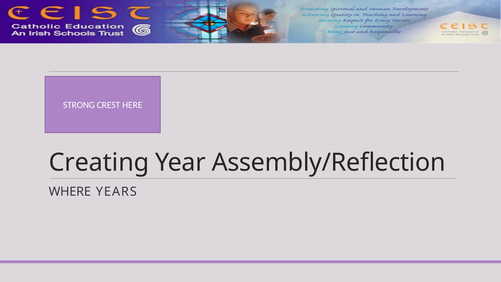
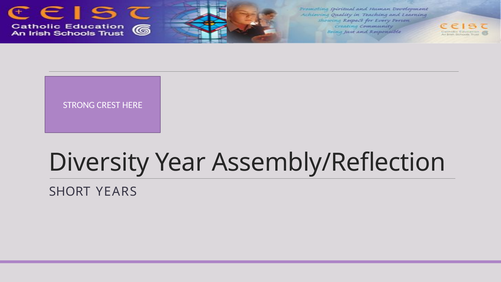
Creating: Creating -> Diversity (99, 162)
WHERE: WHERE -> SHORT (70, 192)
